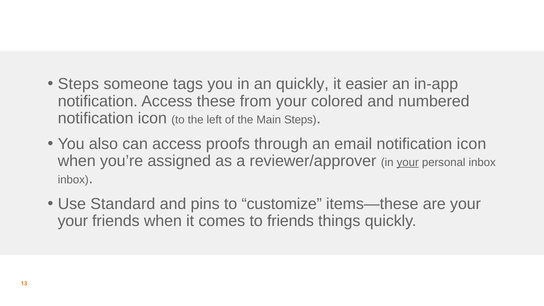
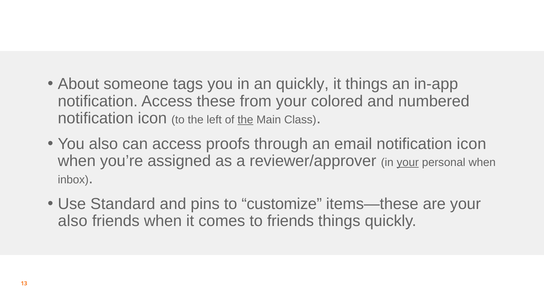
Steps: Steps -> About (78, 84)
it easier: easier -> things (367, 84)
the underline: none -> present (245, 120)
Main Steps: Steps -> Class (300, 120)
personal inbox: inbox -> when (482, 163)
your: your -> also (73, 221)
